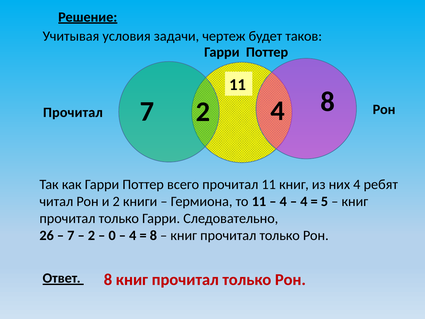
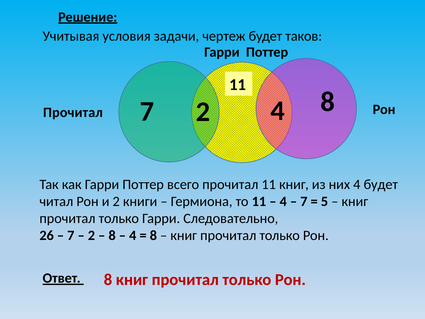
4 ребят: ребят -> будет (381, 184)
4: 4 -> 7 (304, 201)
0: 0 -> 8 (112, 235)
